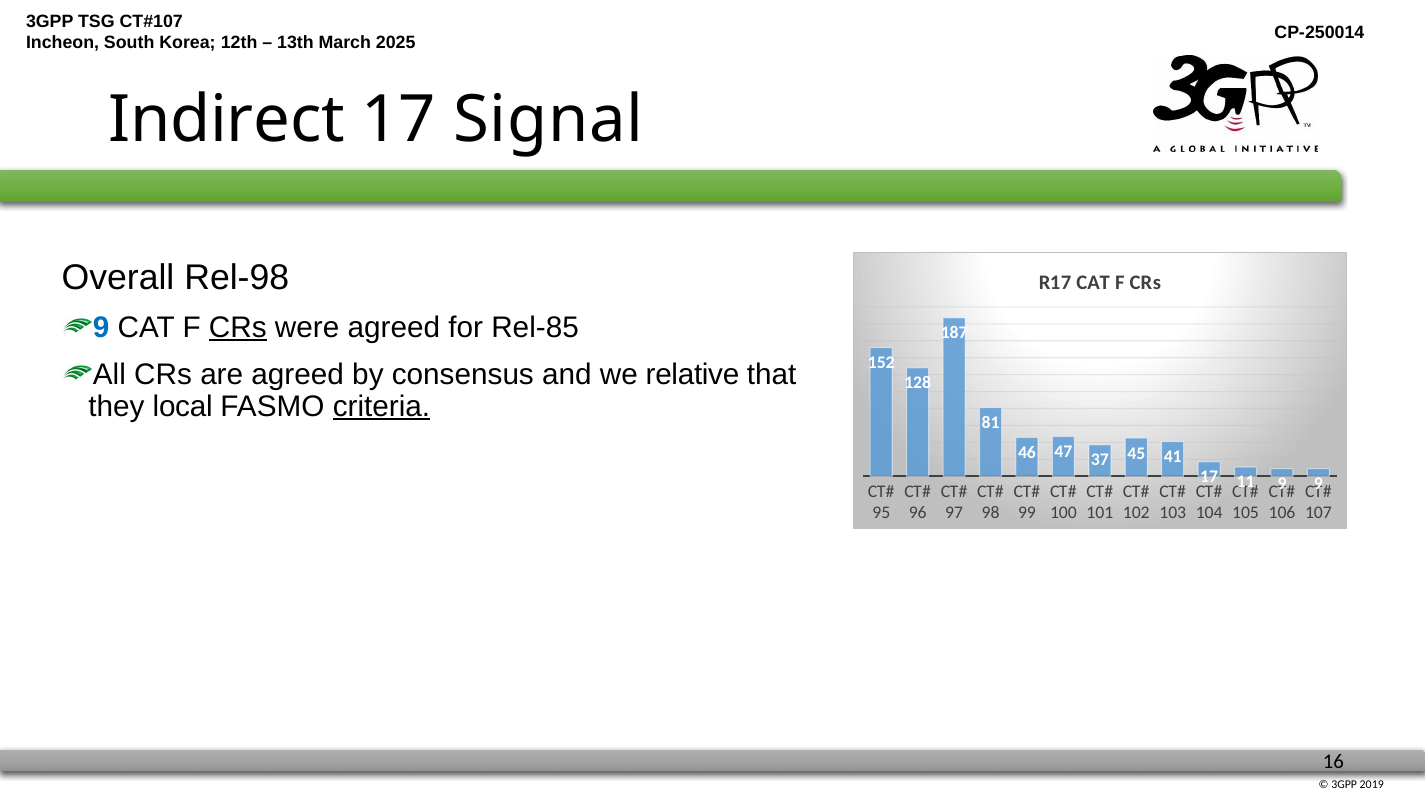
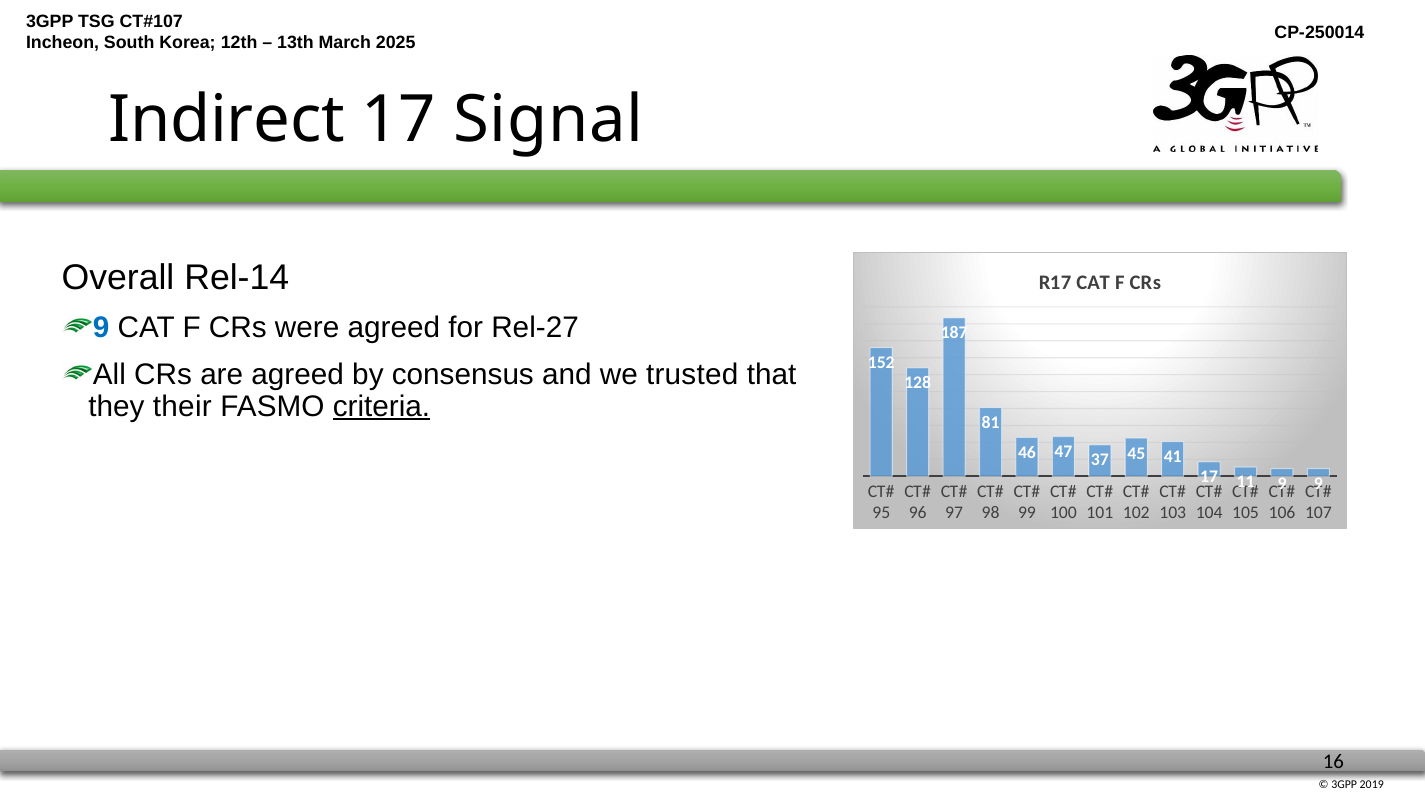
Rel-98: Rel-98 -> Rel-14 (237, 277)
CRs underline: present -> none (238, 327)
Rel-85: Rel-85 -> Rel-27 (535, 327)
relative: relative -> trusted (692, 374)
local: local -> their (182, 406)
